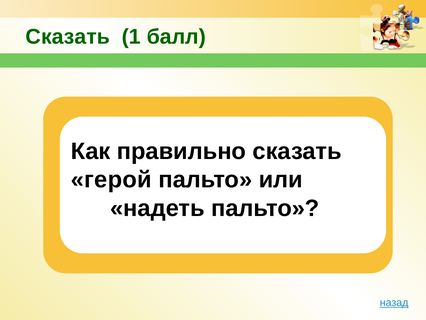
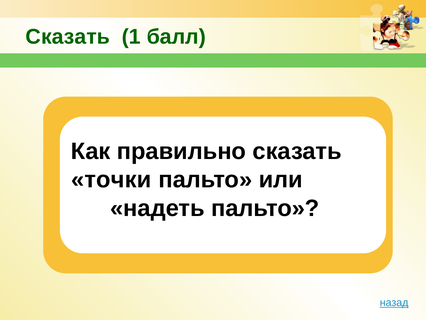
герой: герой -> точки (111, 179)
